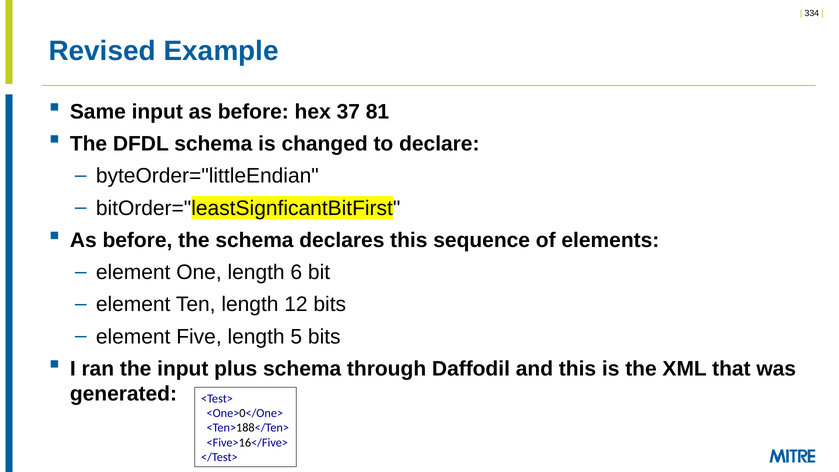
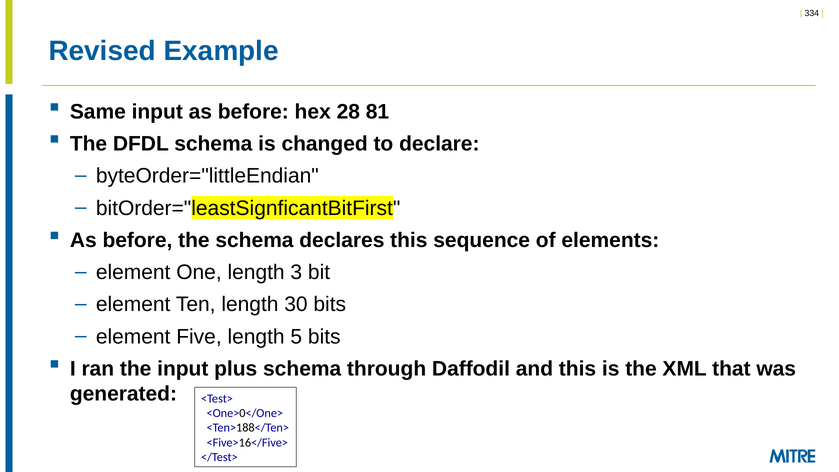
37: 37 -> 28 (348, 112)
6: 6 -> 3 (296, 272)
12: 12 -> 30 (296, 305)
